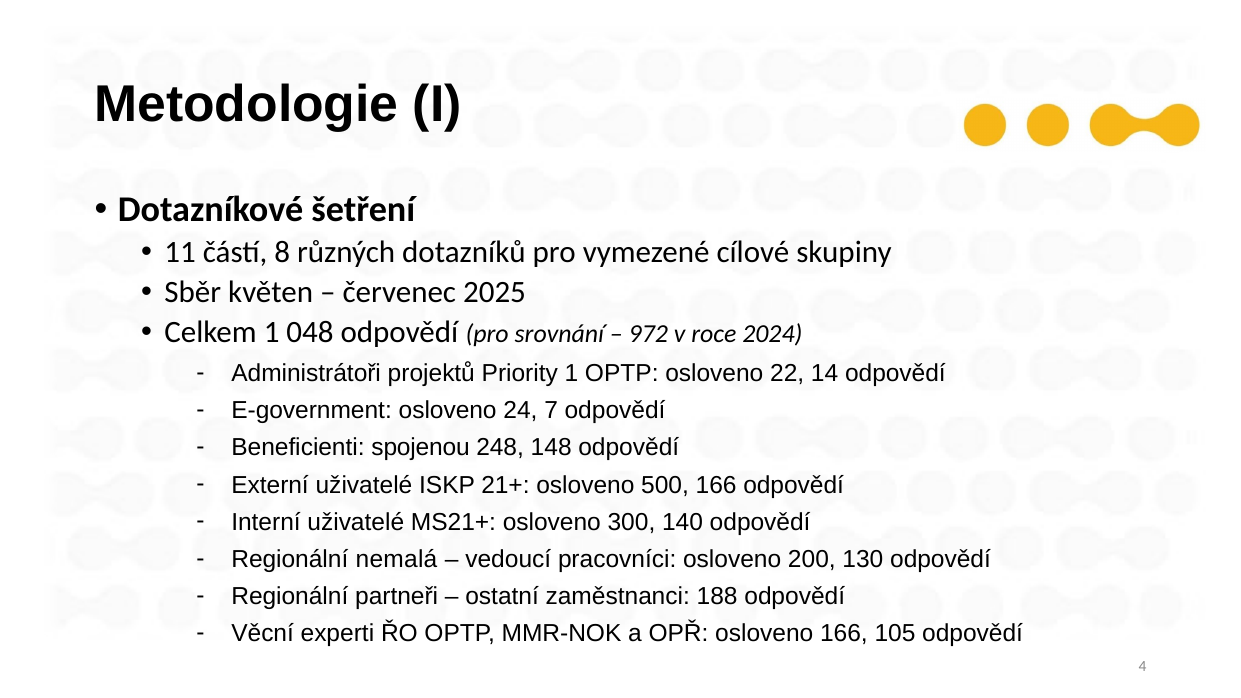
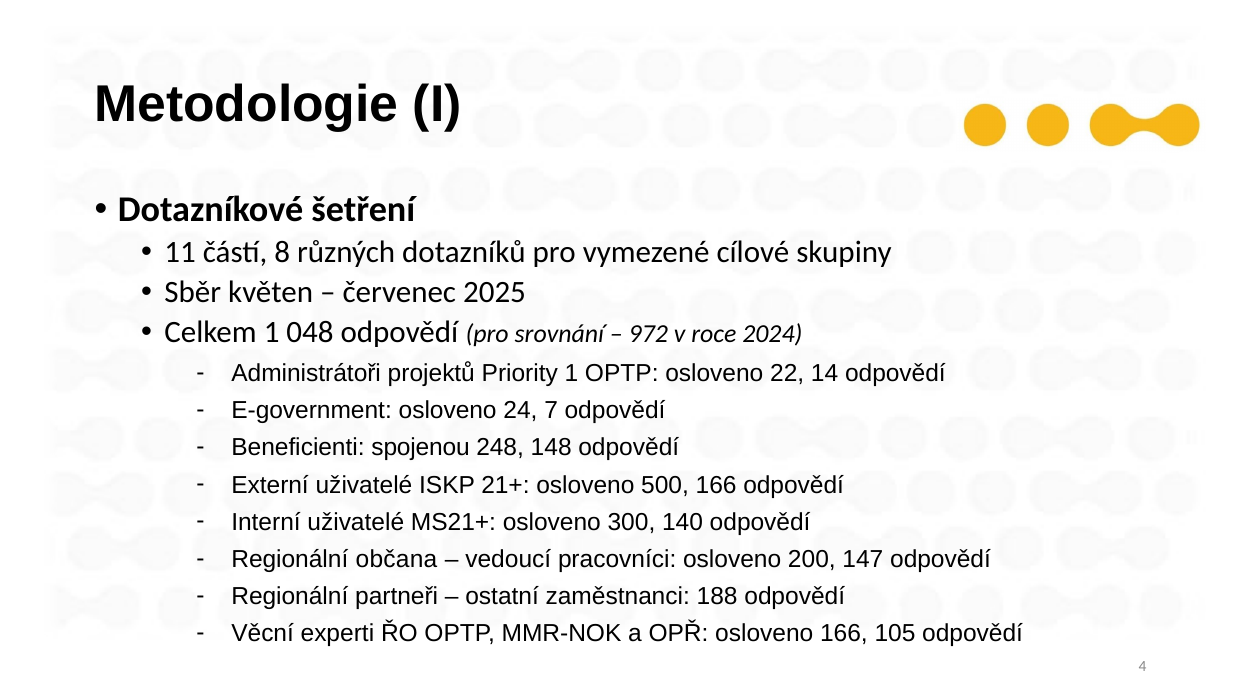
nemalá: nemalá -> občana (397, 559)
130: 130 -> 147 (863, 559)
